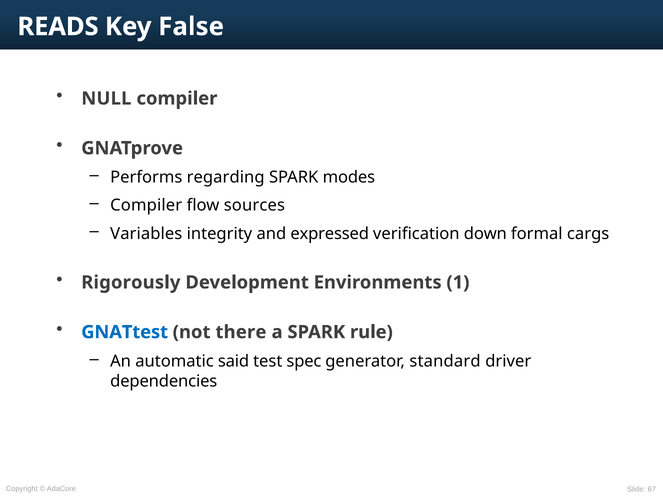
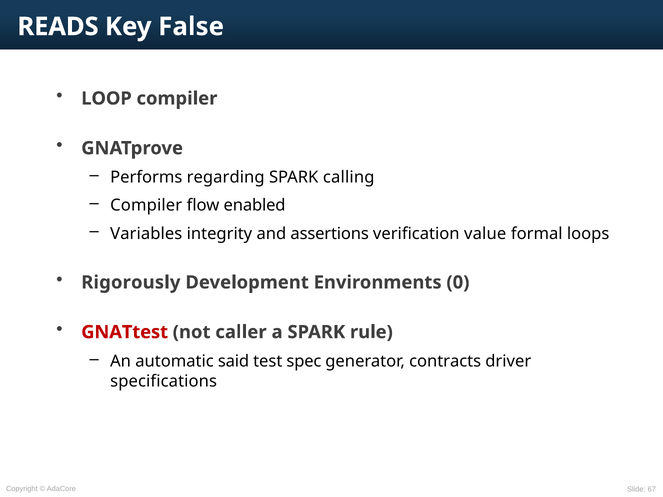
NULL: NULL -> LOOP (107, 99)
modes: modes -> calling (349, 177)
sources: sources -> enabled (255, 206)
expressed: expressed -> assertions (330, 234)
down: down -> value (485, 234)
cargs: cargs -> loops (588, 234)
1: 1 -> 0 (458, 283)
GNATtest colour: blue -> red (125, 332)
there: there -> caller (241, 332)
standard: standard -> contracts (445, 361)
dependencies: dependencies -> specifications (164, 381)
